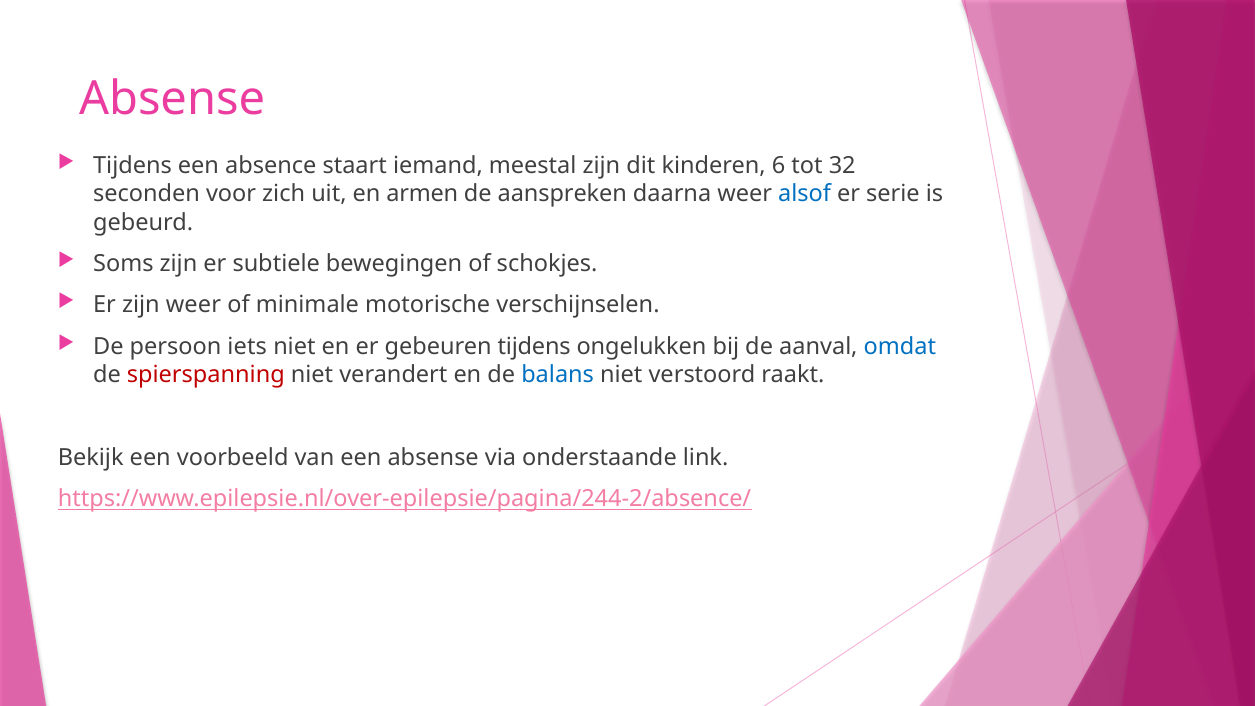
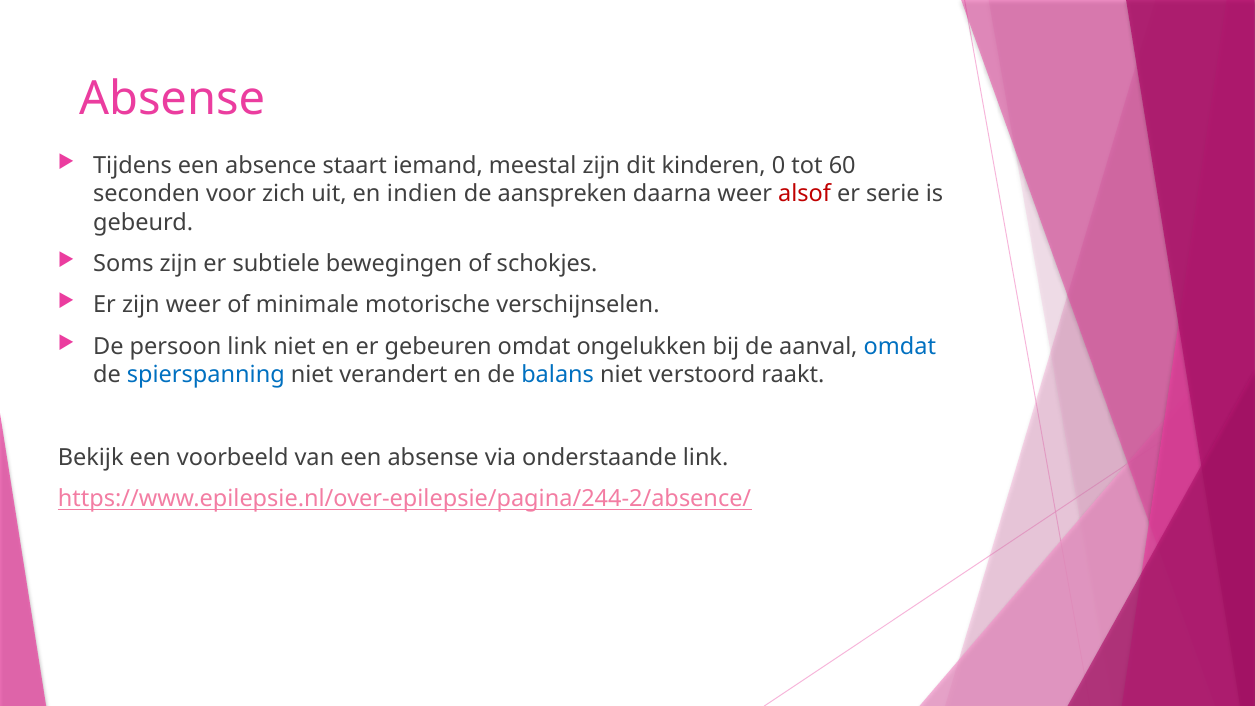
6: 6 -> 0 (779, 166)
32: 32 -> 60 (842, 166)
armen: armen -> indien (422, 194)
alsof colour: blue -> red (805, 194)
persoon iets: iets -> link (247, 346)
gebeuren tijdens: tijdens -> omdat (534, 346)
spierspanning colour: red -> blue (206, 375)
